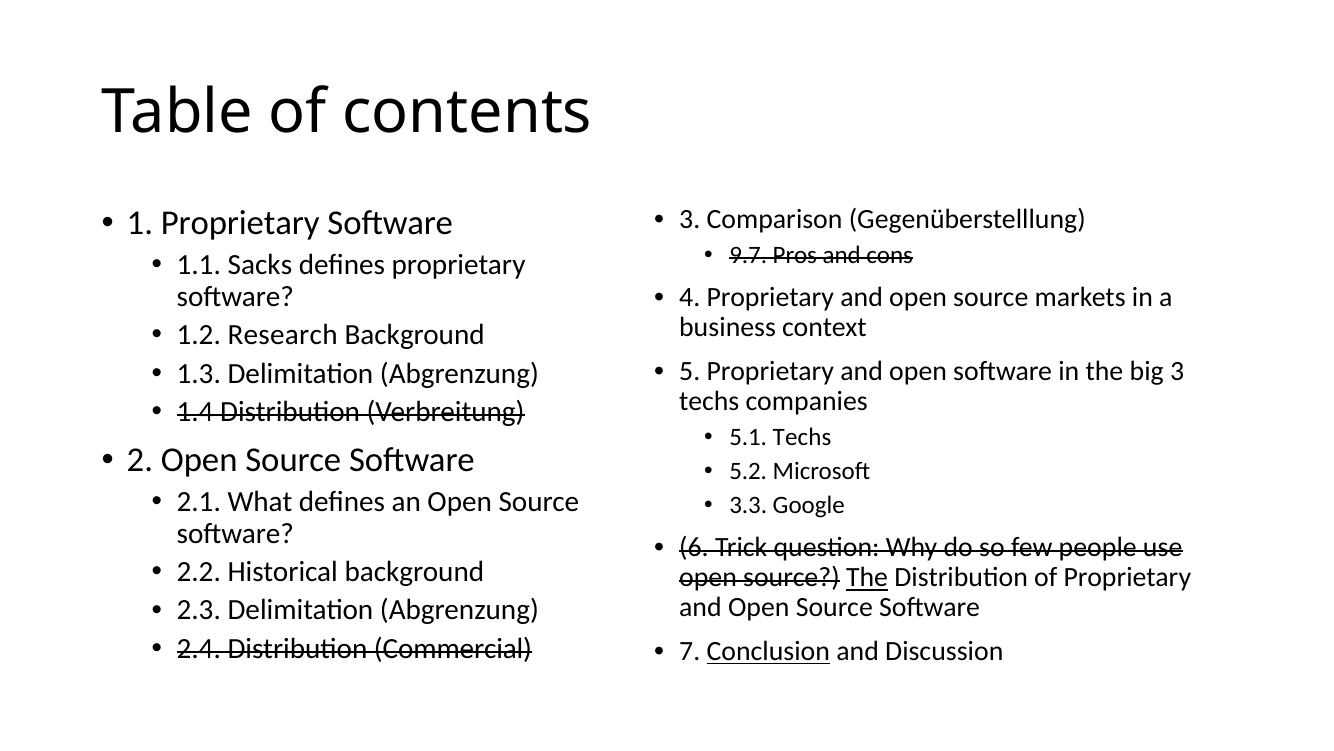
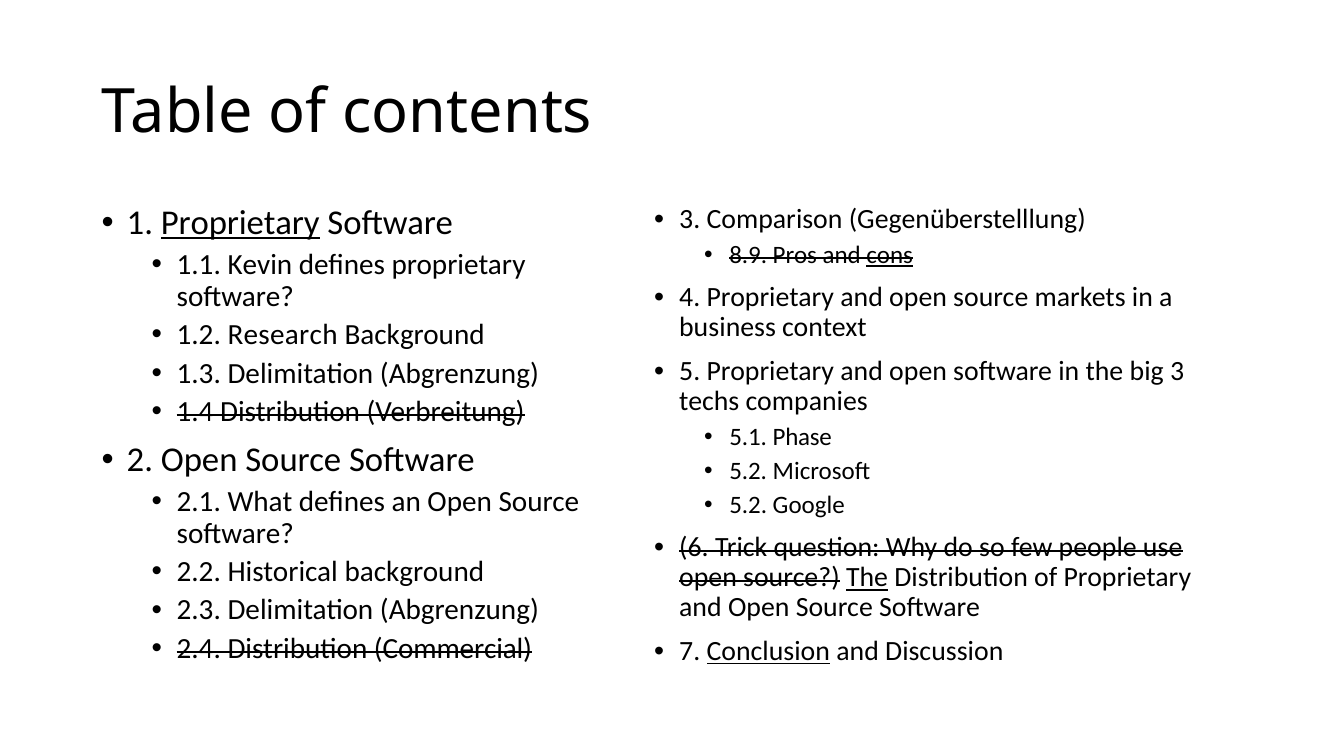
Proprietary underline: none -> present (240, 223)
9.7: 9.7 -> 8.9 (748, 255)
cons underline: none -> present (890, 255)
Sacks: Sacks -> Kevin (260, 265)
5.1 Techs: Techs -> Phase (802, 437)
3.3: 3.3 -> 5.2 (748, 505)
